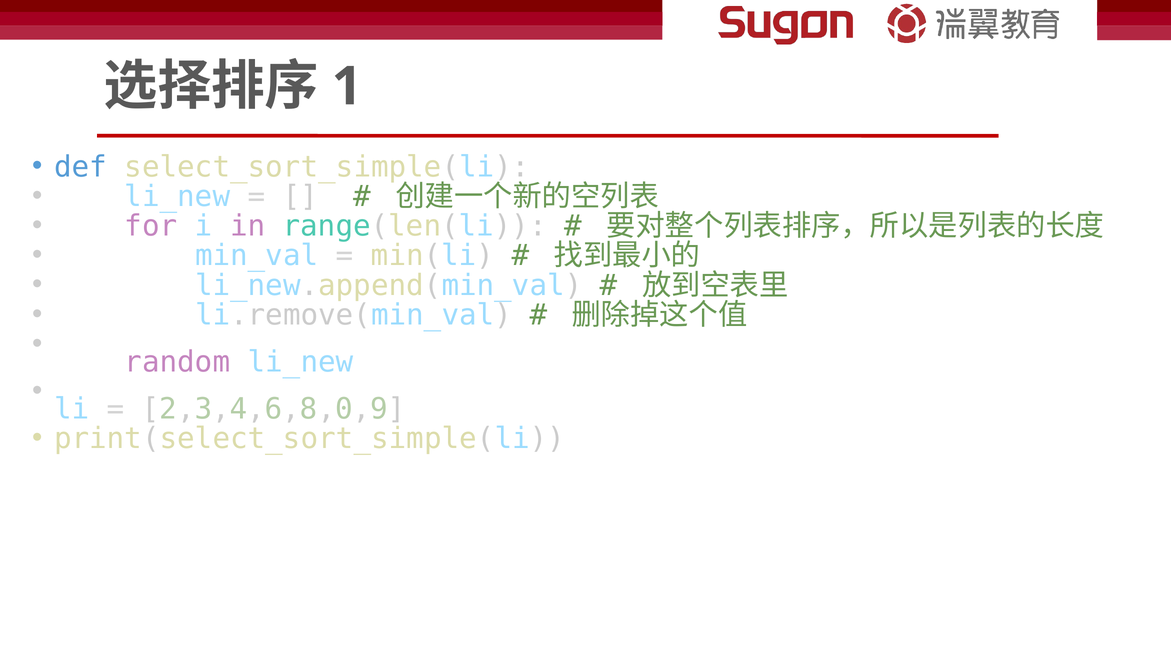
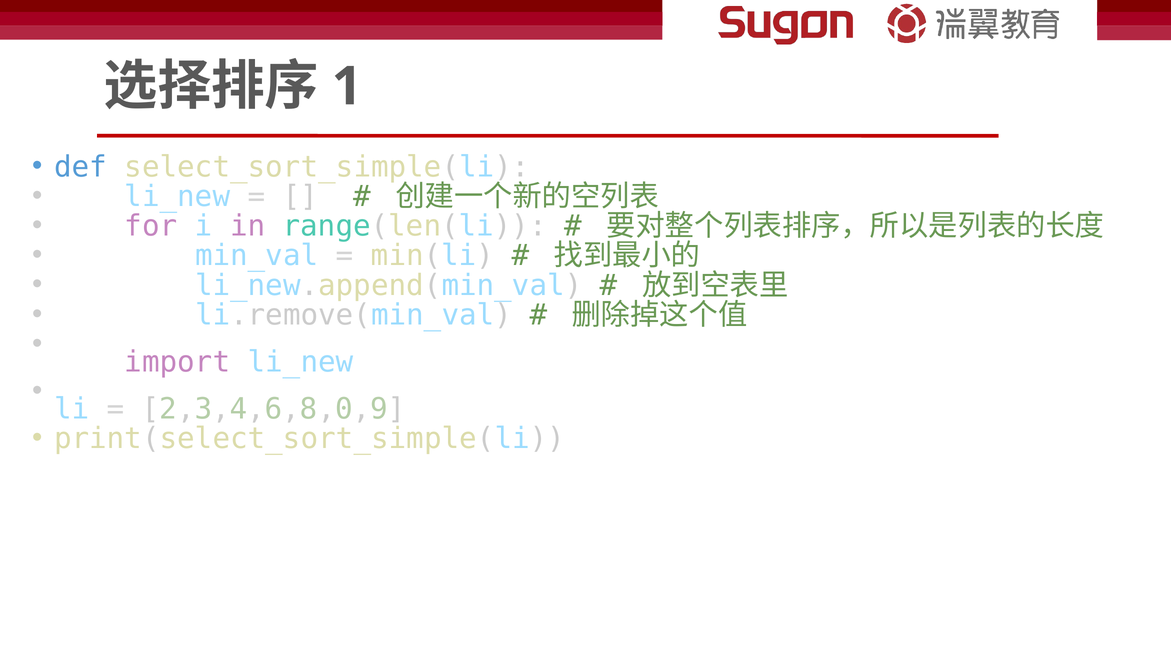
random: random -> import (177, 362)
